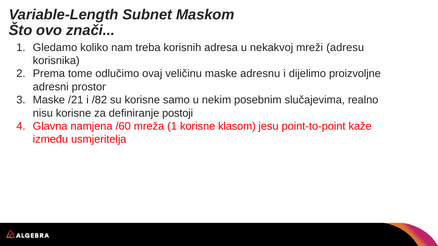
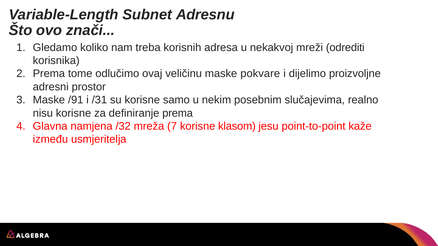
Maskom: Maskom -> Adresnu (205, 15)
adresu: adresu -> odrediti (345, 48)
adresnu: adresnu -> pokvare (260, 74)
/21: /21 -> /91 (76, 100)
/82: /82 -> /31 (99, 100)
definiranje postoji: postoji -> prema (178, 113)
/60: /60 -> /32 (123, 126)
mreža 1: 1 -> 7 (172, 126)
